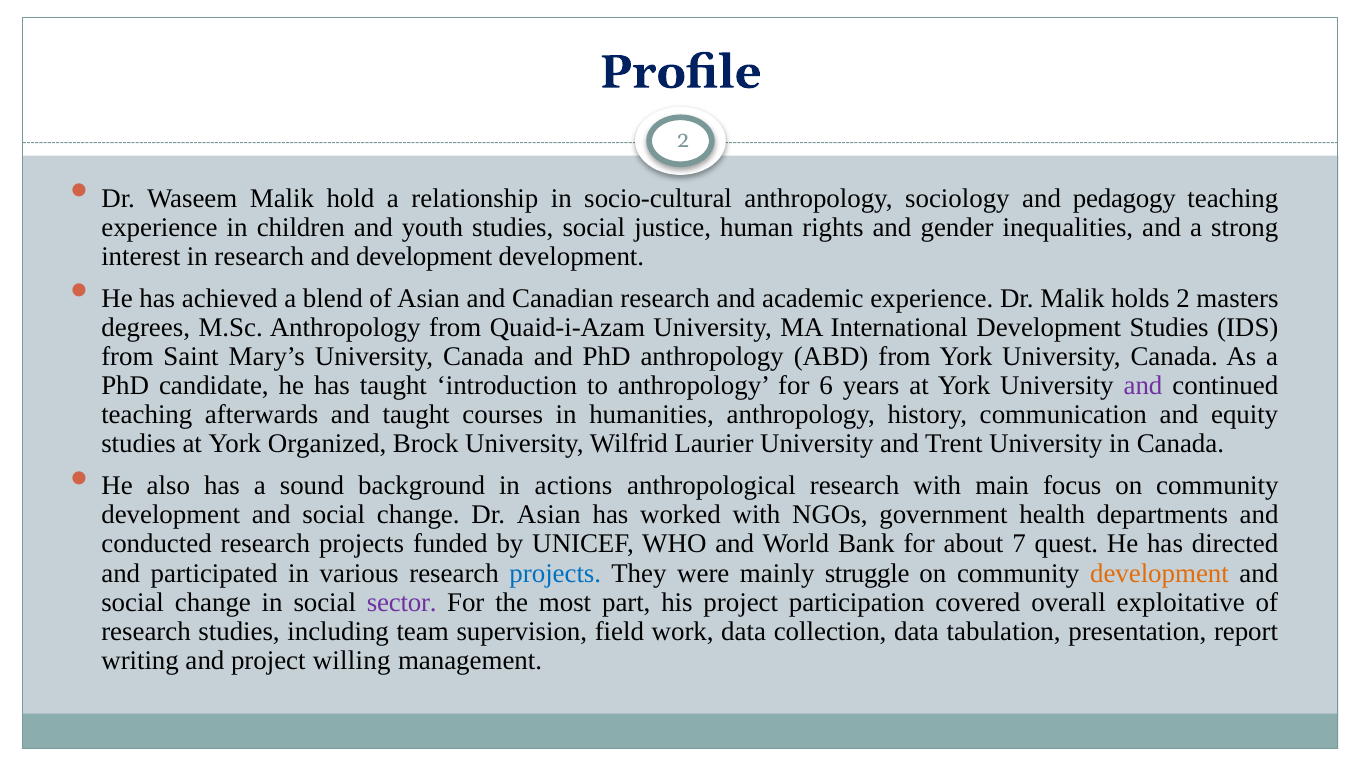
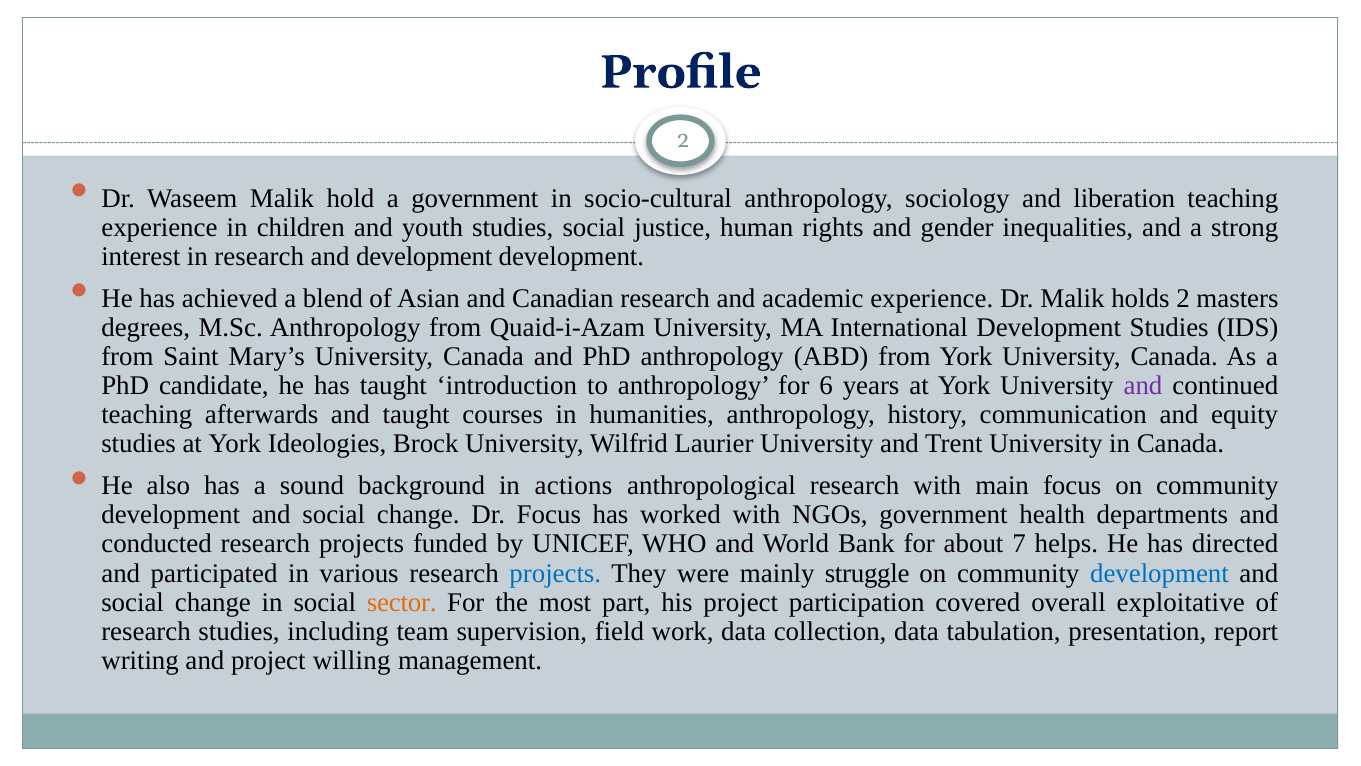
a relationship: relationship -> government (475, 198)
pedagogy: pedagogy -> liberation (1124, 198)
Organized: Organized -> Ideologies (327, 444)
Dr Asian: Asian -> Focus (549, 515)
quest: quest -> helps (1066, 544)
development colour: orange -> blue (1159, 573)
sector colour: purple -> orange (402, 602)
